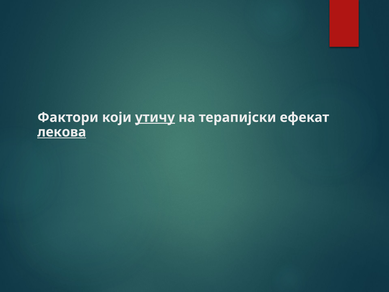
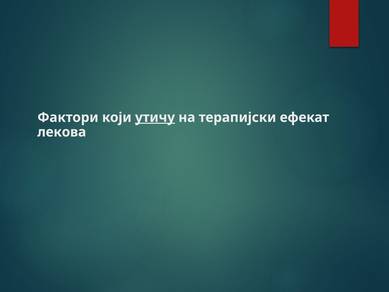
лекова underline: present -> none (62, 132)
